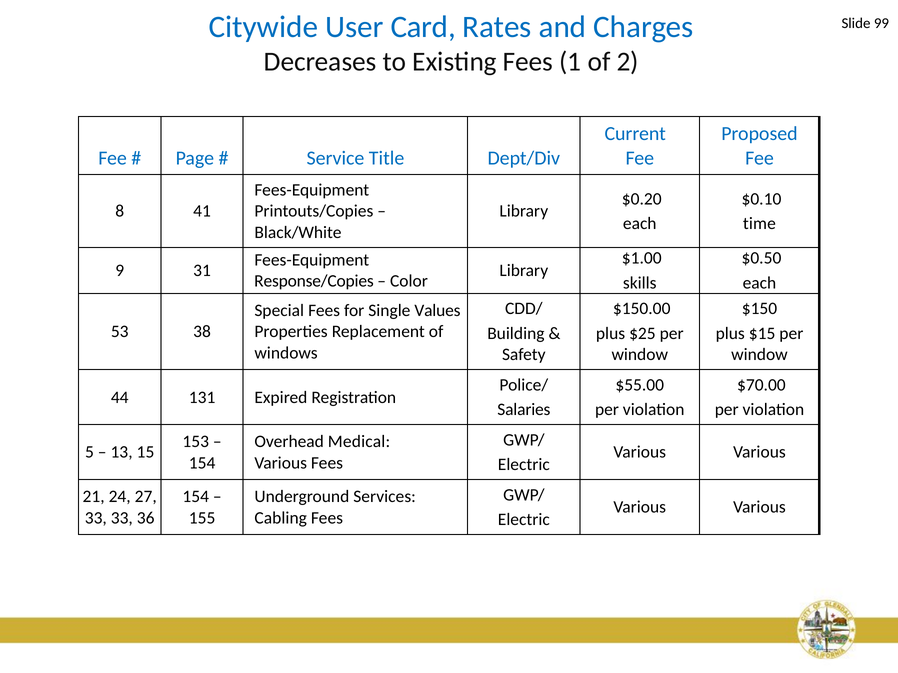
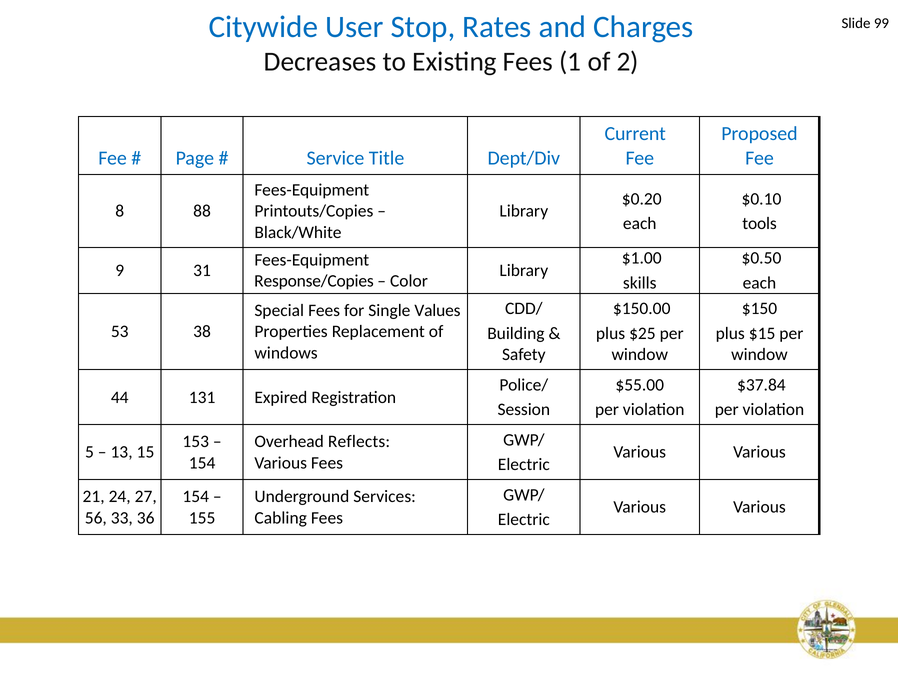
Card: Card -> Stop (423, 27)
41: 41 -> 88 (202, 211)
time: time -> tools (760, 224)
$70.00: $70.00 -> $37.84 (761, 385)
Salaries: Salaries -> Session (524, 410)
Medical: Medical -> Reflects (359, 442)
33: 33 -> 56 (96, 518)
